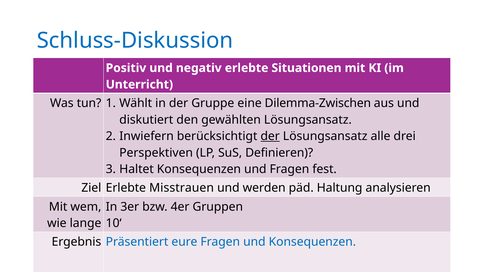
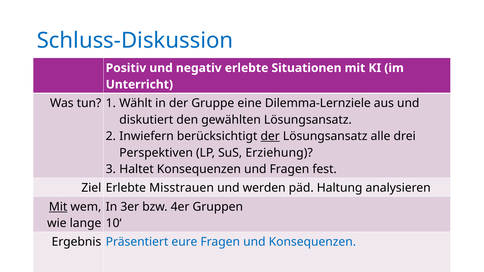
Dilemma-Zwischen: Dilemma-Zwischen -> Dilemma-Lernziele (318, 103)
Definieren: Definieren -> Erziehung (279, 153)
Mit underline: none -> present (58, 207)
